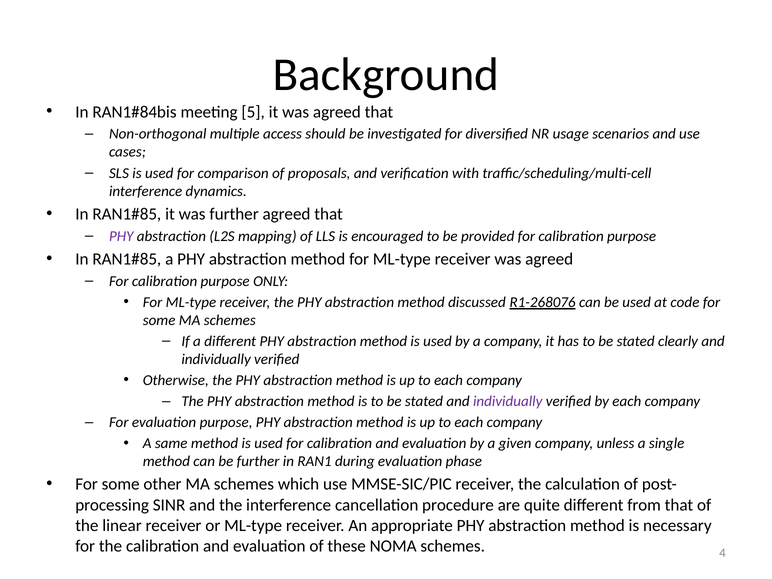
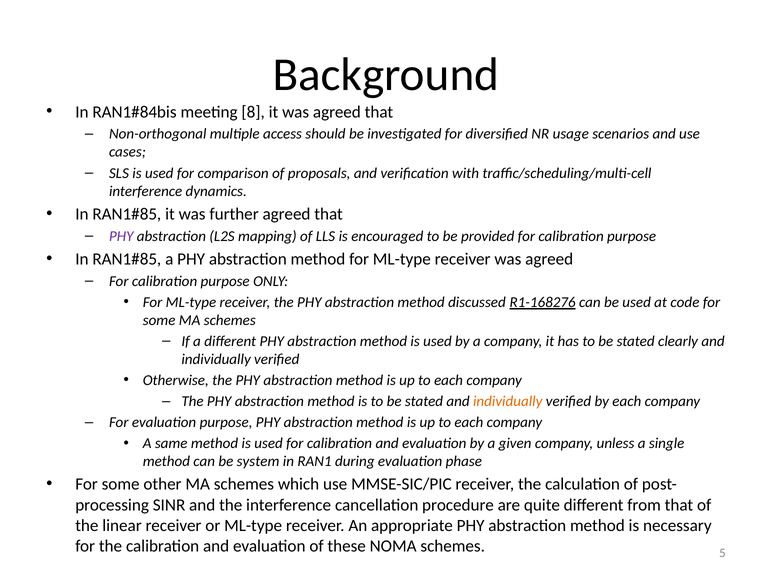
5: 5 -> 8 (253, 112)
R1-268076: R1-268076 -> R1-168276 (543, 302)
individually colour: purple -> orange (508, 401)
be further: further -> system (258, 461)
4: 4 -> 5 (722, 553)
